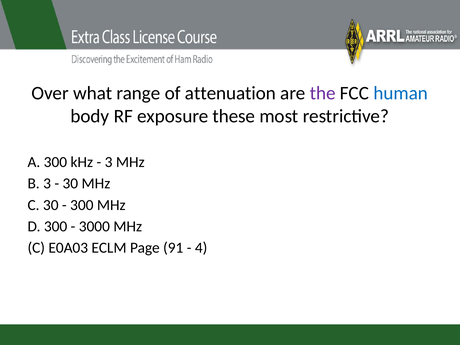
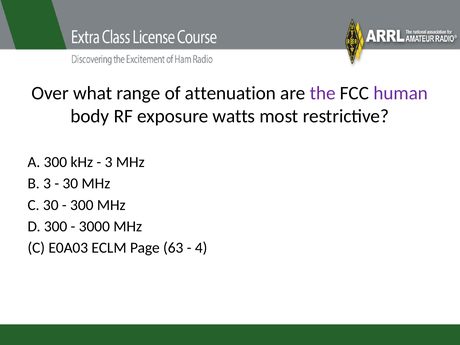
human colour: blue -> purple (401, 93)
these: these -> watts (234, 116)
91: 91 -> 63 (173, 248)
